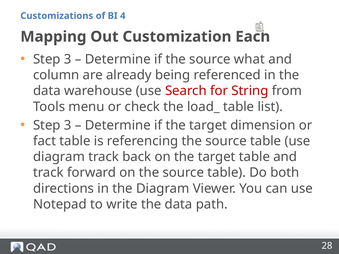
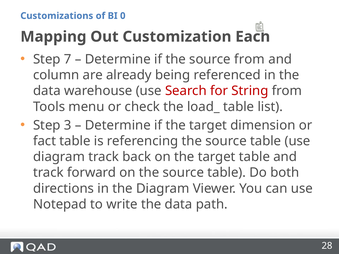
4: 4 -> 0 (123, 16)
3: 3 -> 7 (68, 59)
source what: what -> from (249, 59)
